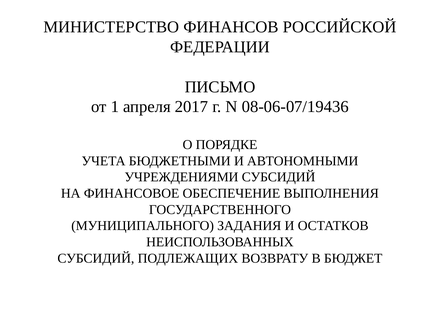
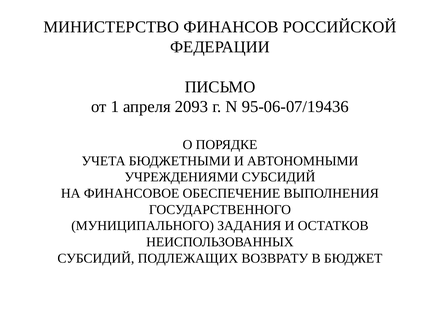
2017: 2017 -> 2093 (192, 107)
08-06-07/19436: 08-06-07/19436 -> 95-06-07/19436 (295, 107)
